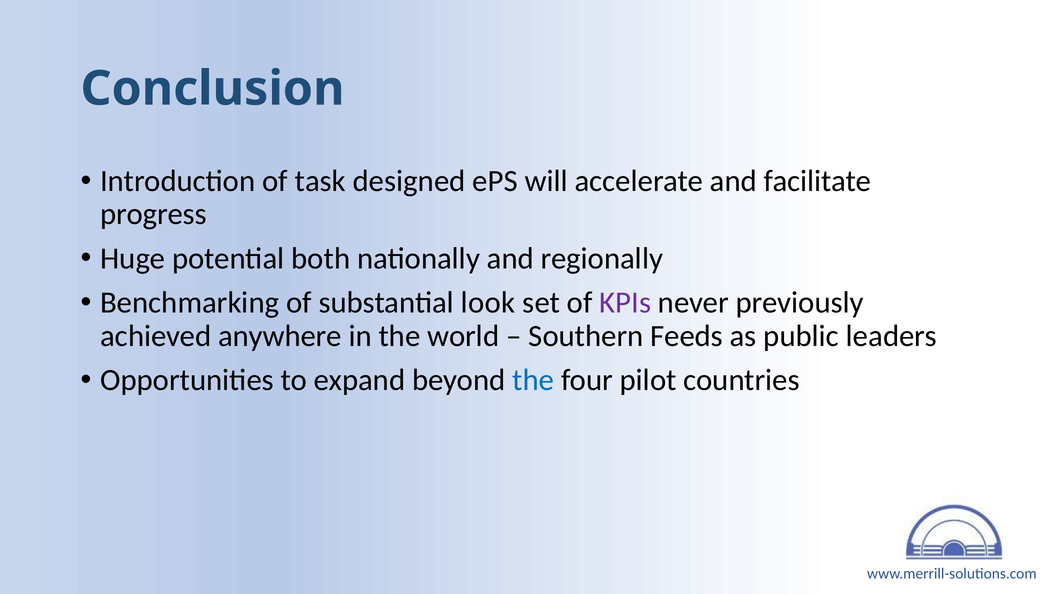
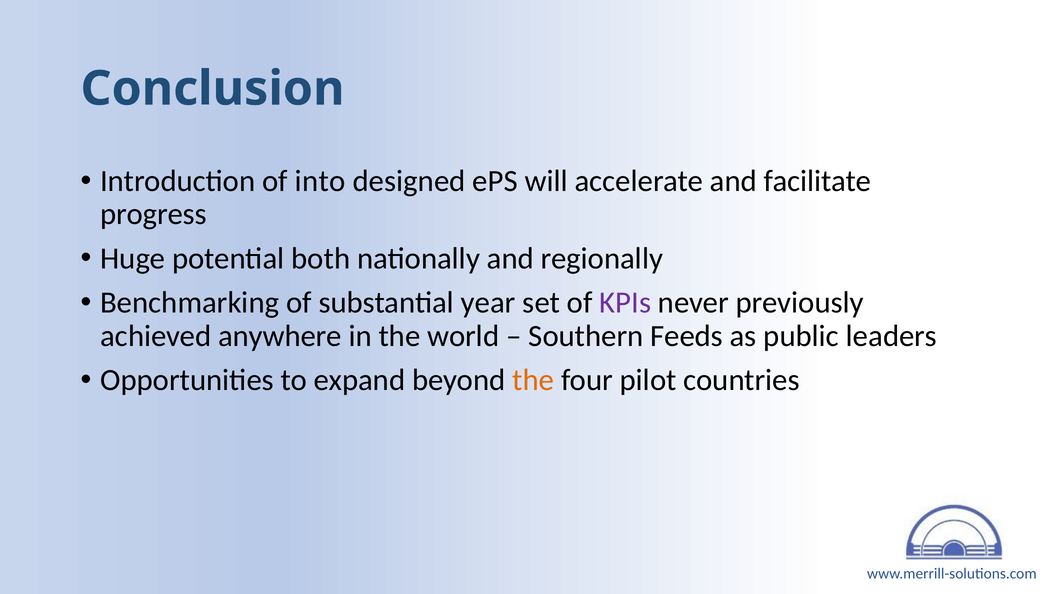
task: task -> into (320, 181)
look: look -> year (488, 303)
the colour: blue -> orange (533, 380)
